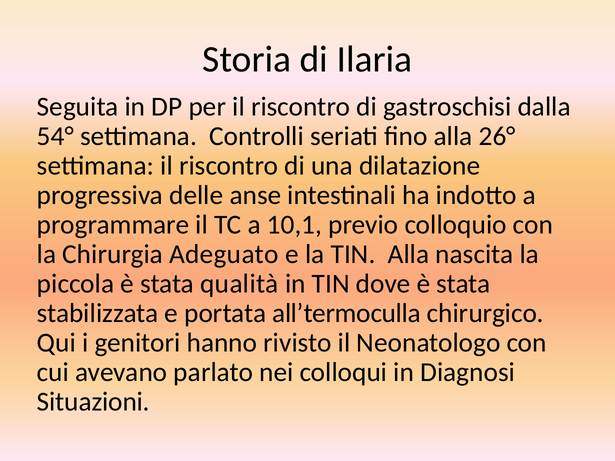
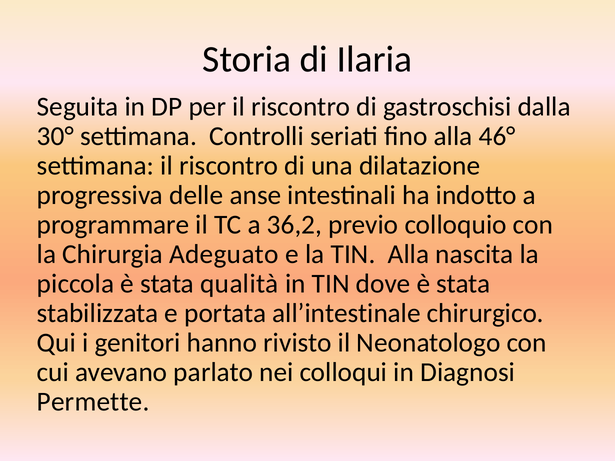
54°: 54° -> 30° (55, 136)
26°: 26° -> 46° (497, 136)
10,1: 10,1 -> 36,2 (295, 225)
all’termoculla: all’termoculla -> all’intestinale (346, 313)
Situazioni: Situazioni -> Permette (93, 402)
